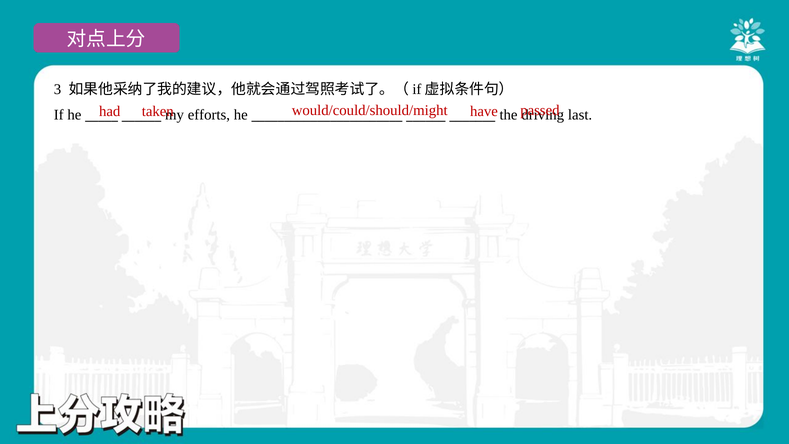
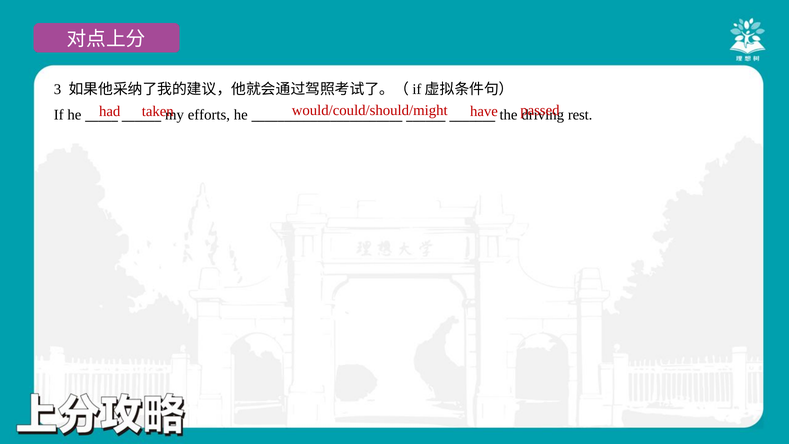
last: last -> rest (580, 115)
